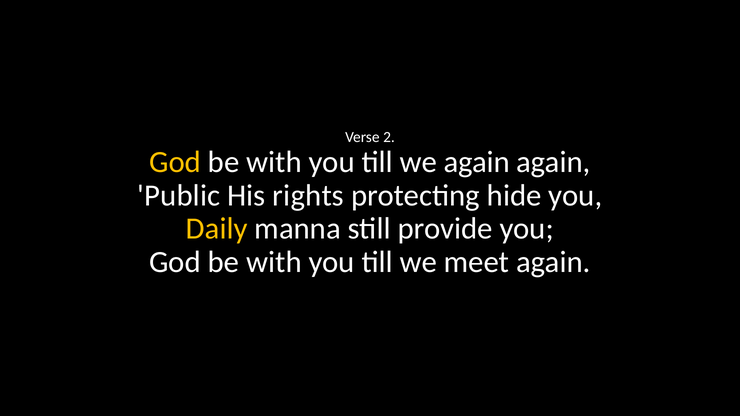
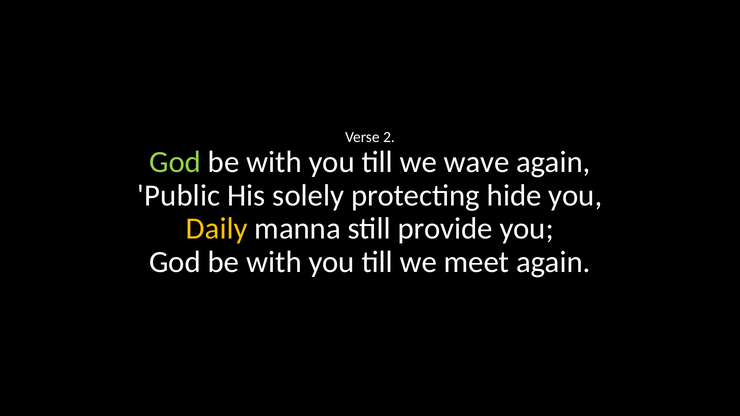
God colour: yellow -> light green (175, 162)
we again: again -> wave (477, 162)
rights: rights -> solely (308, 195)
